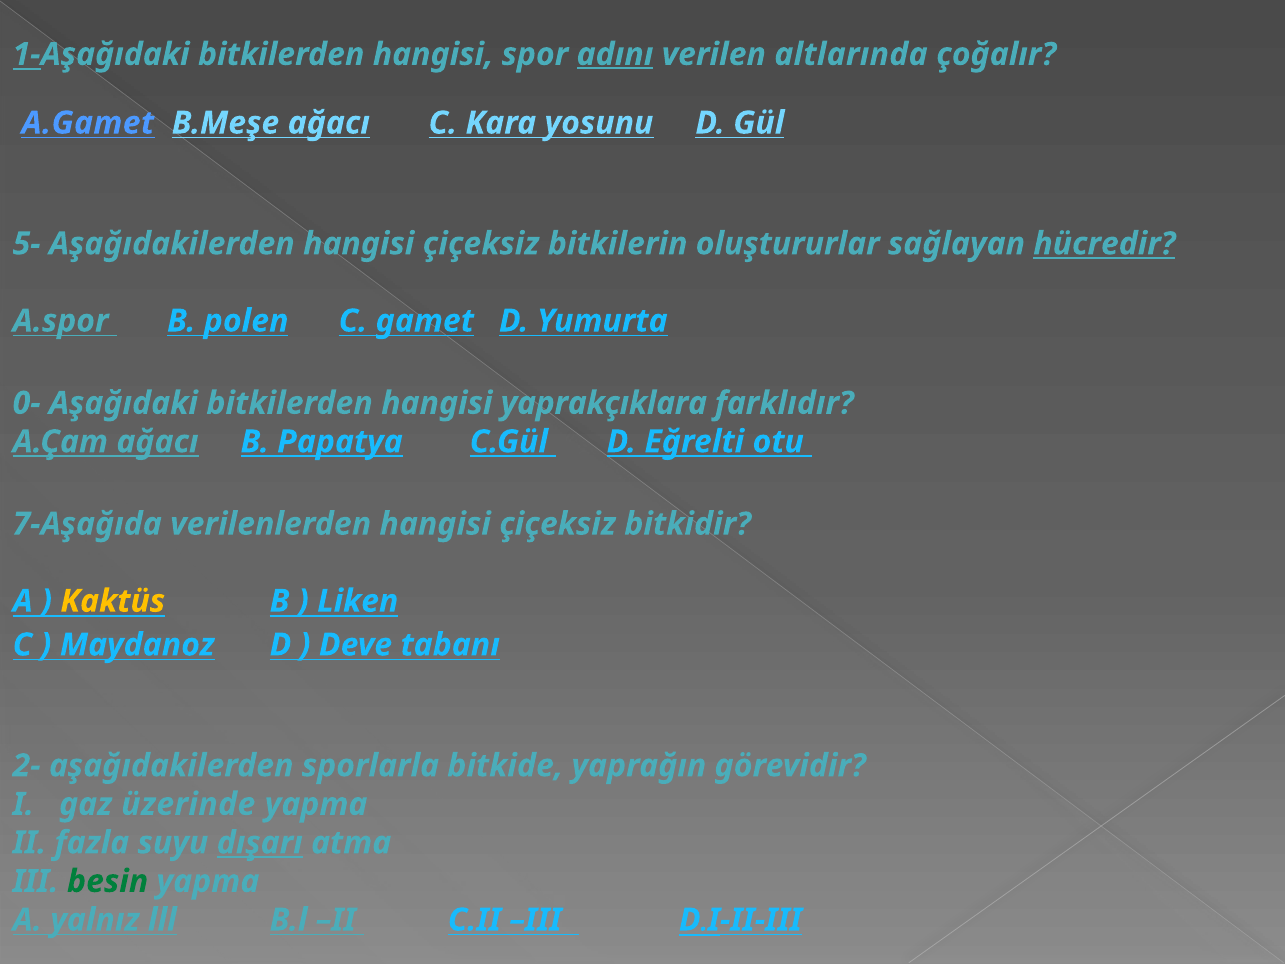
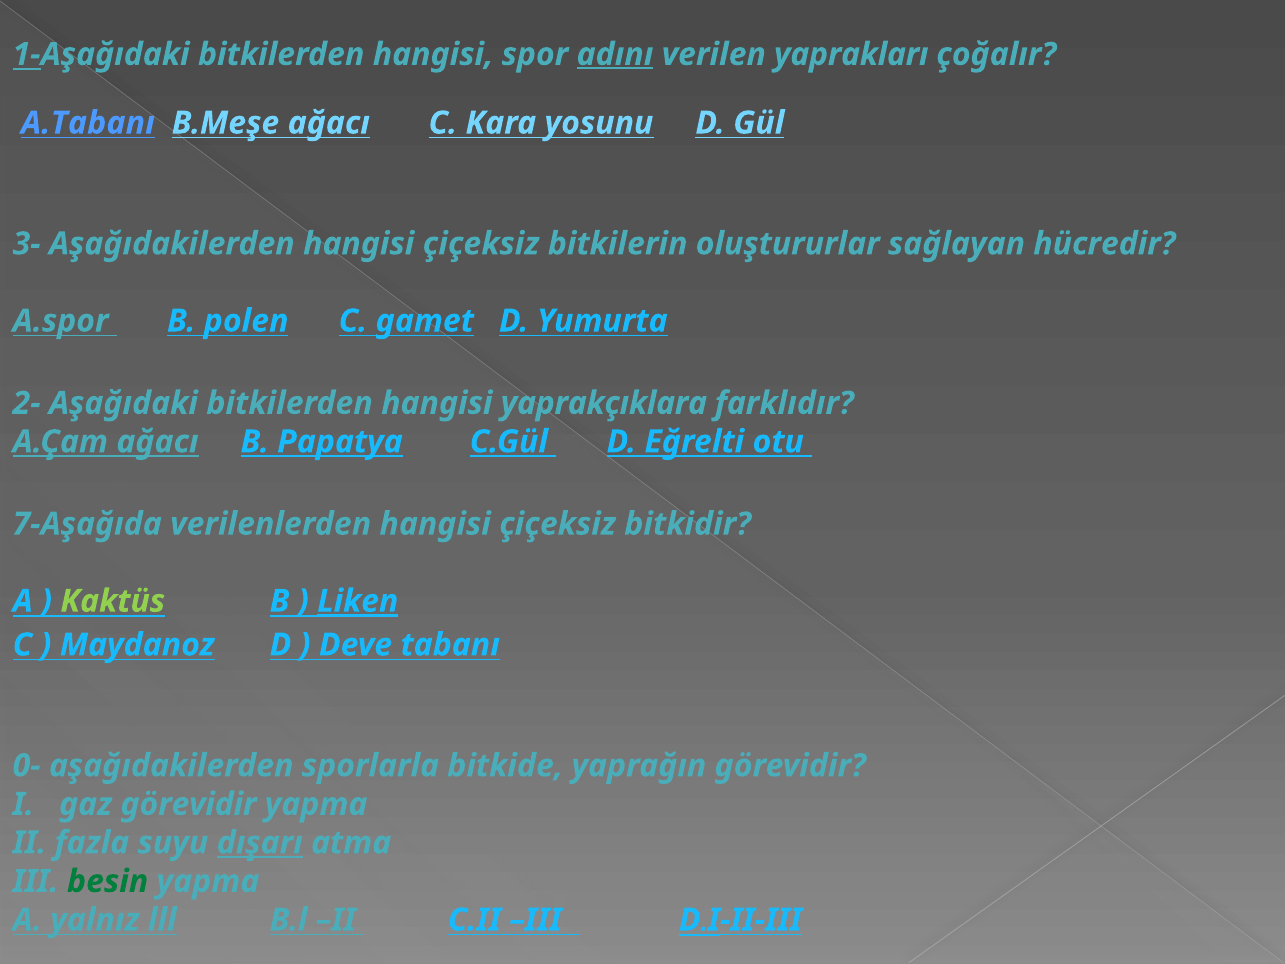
altlarında: altlarında -> yaprakları (851, 54)
A.Gamet: A.Gamet -> A.Tabanı (88, 123)
5-: 5- -> 3- (27, 244)
hücredir underline: present -> none (1104, 244)
0-: 0- -> 2- (27, 403)
Kaktüs colour: yellow -> light green (113, 601)
Liken underline: none -> present (358, 601)
2-: 2- -> 0- (27, 766)
gaz üzerinde: üzerinde -> görevidir (189, 804)
